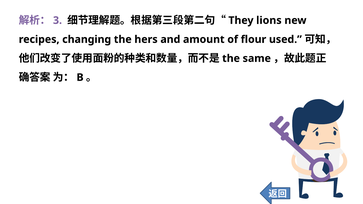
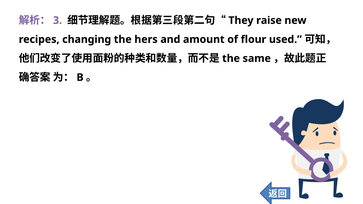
lions: lions -> raise (269, 20)
